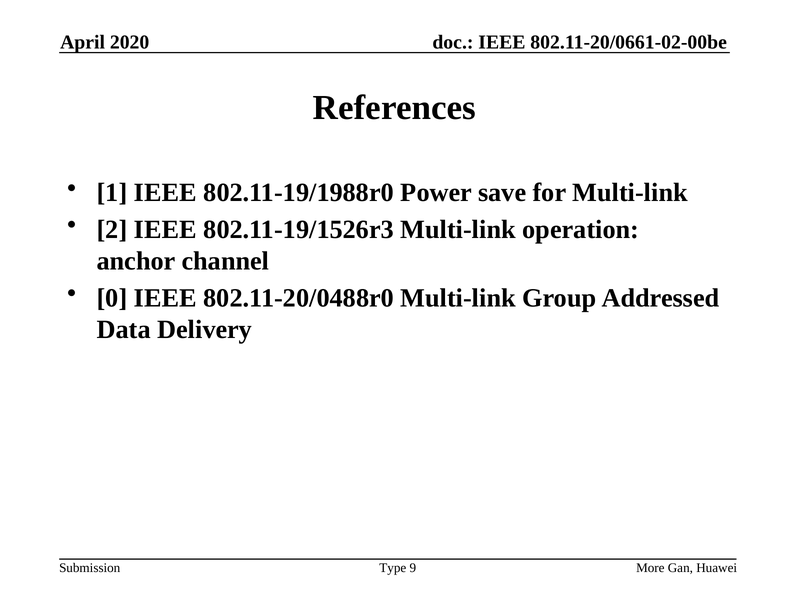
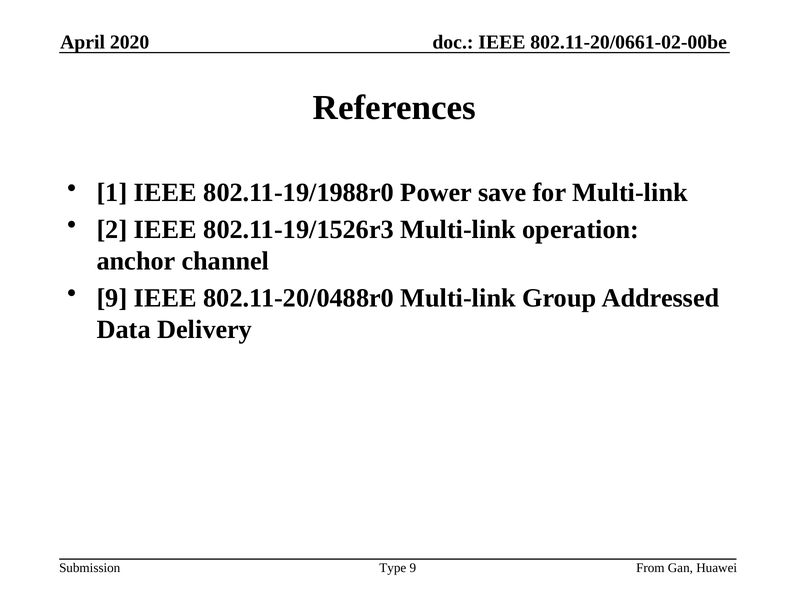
0: 0 -> 9 (112, 298)
More: More -> From (650, 568)
